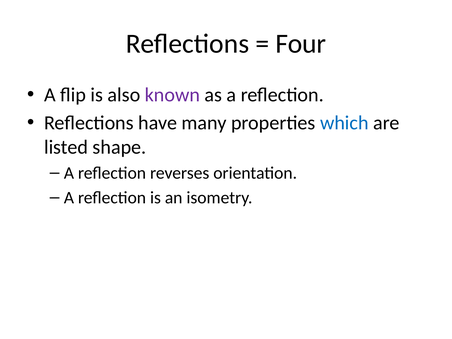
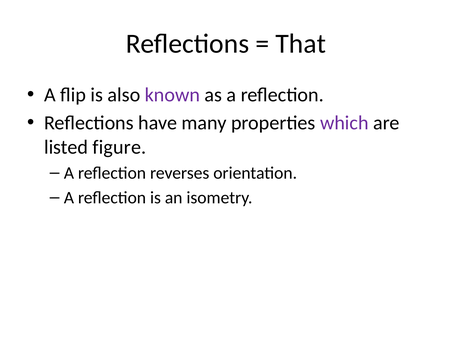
Four: Four -> That (301, 44)
which colour: blue -> purple (344, 123)
shape: shape -> figure (119, 147)
